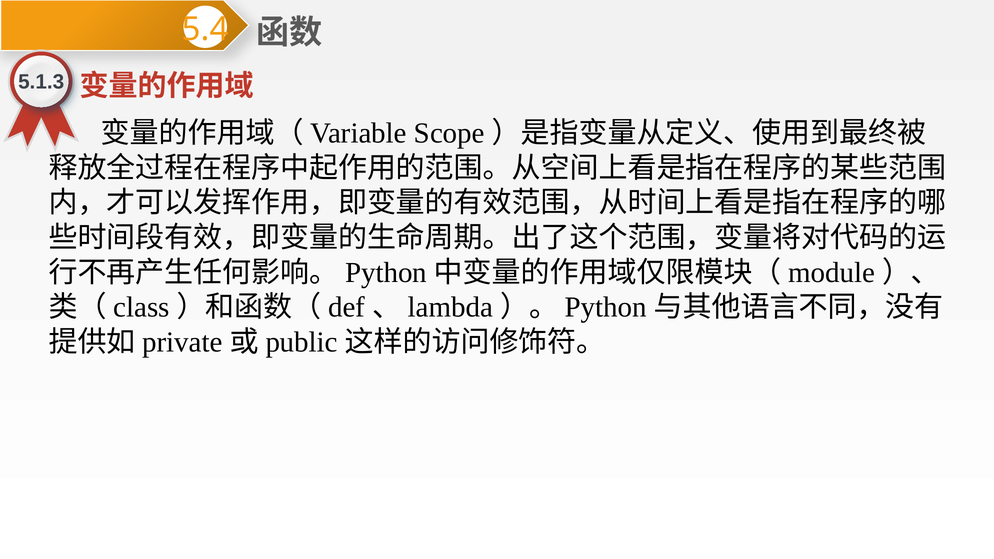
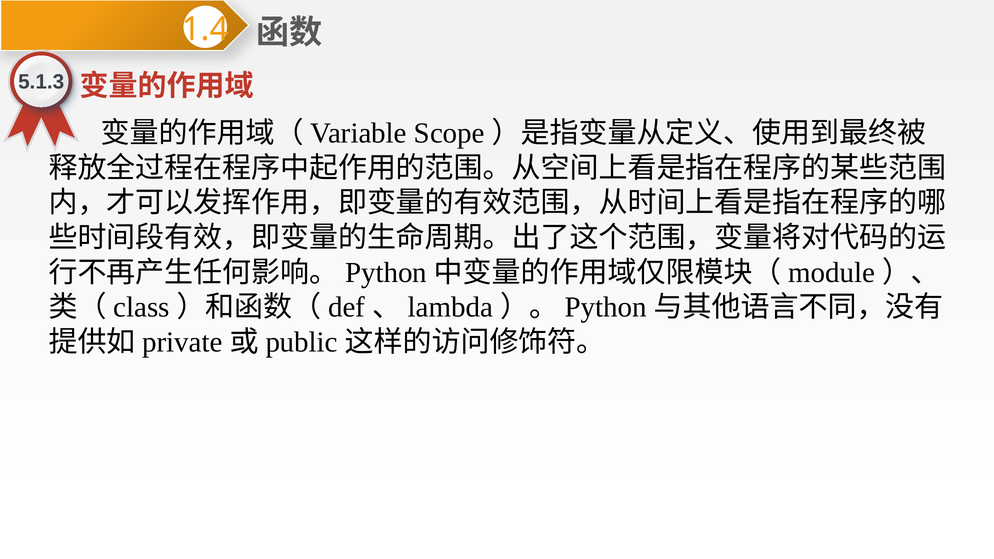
5.4: 5.4 -> 1.4 (205, 29)
